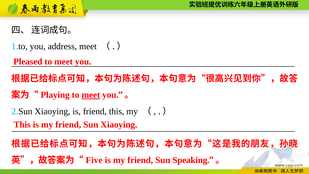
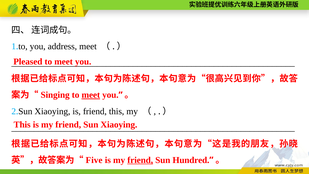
Playing: Playing -> Singing (55, 95)
friend underline: none -> present (140, 160)
Speaking: Speaking -> Hundred (191, 160)
